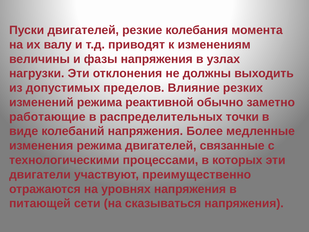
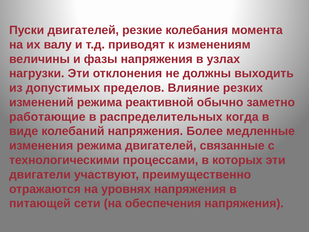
точки: точки -> когда (242, 117)
сказываться: сказываться -> обеспечения (163, 203)
